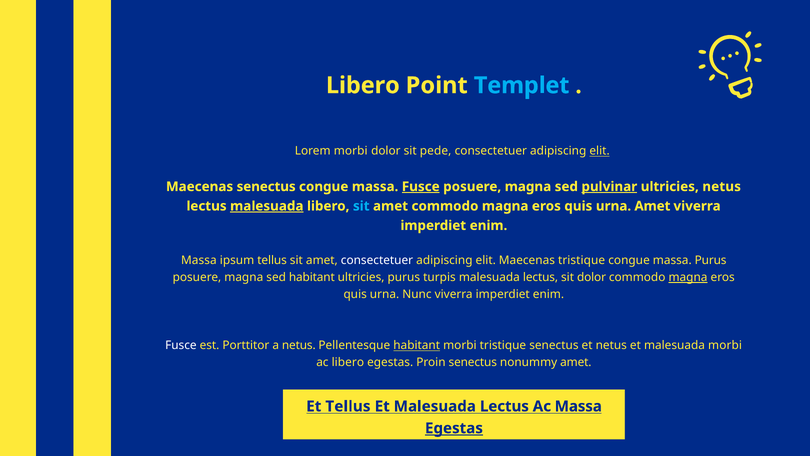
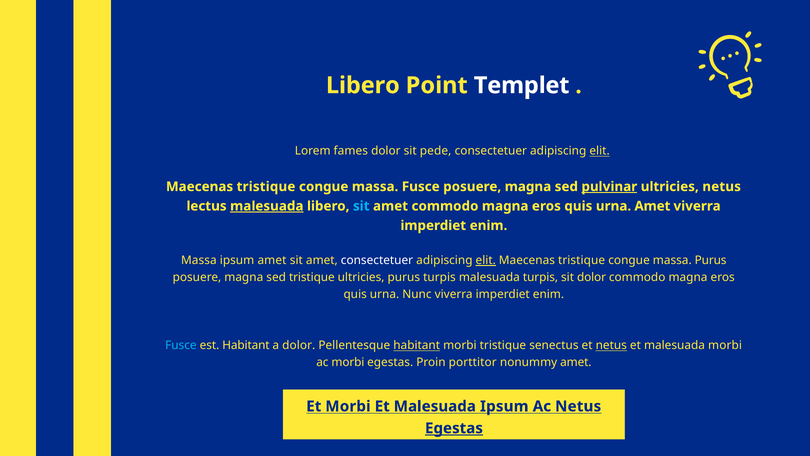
Templet colour: light blue -> white (522, 85)
Lorem morbi: morbi -> fames (351, 151)
senectus: senectus -> tristique (266, 187)
Fusce underline: present -> none (421, 187)
ipsum tellus: tellus -> amet (272, 260)
elit underline: none -> present (486, 260)
sed habitant: habitant -> tristique (312, 277)
lectus: lectus -> turpis (540, 277)
magna underline: present -> none (688, 277)
Fusce colour: white -> light blue (181, 345)
est Porttitor: Porttitor -> Habitant (246, 345)
a netus: netus -> dolor (299, 345)
netus underline: none -> present (611, 345)
ac libero: libero -> morbi (348, 362)
Proin senectus: senectus -> porttitor (473, 362)
Et Tellus: Tellus -> Morbi (348, 406)
Et Malesuada Lectus: Lectus -> Ipsum (504, 406)
Ac Massa: Massa -> Netus (578, 406)
